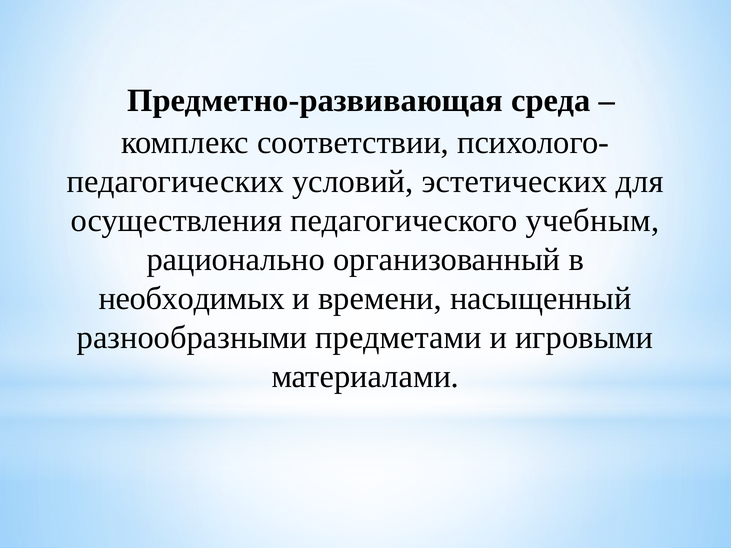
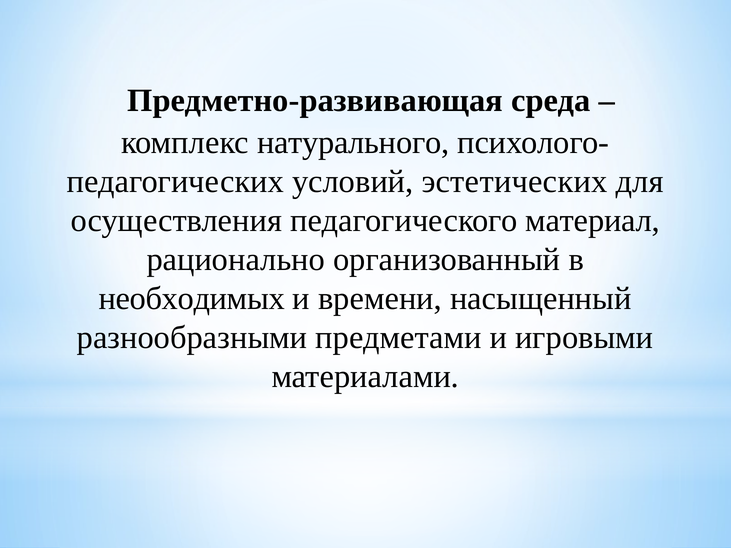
соответствии: соответствии -> натурального (353, 143)
учебным: учебным -> материал (593, 221)
